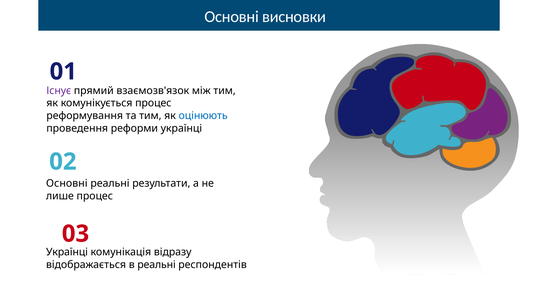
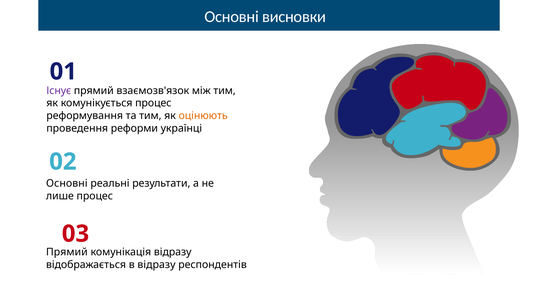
оцінюють colour: blue -> orange (203, 116)
Українці: Українці -> Прямий (67, 252)
в реальні: реальні -> відразу (156, 265)
